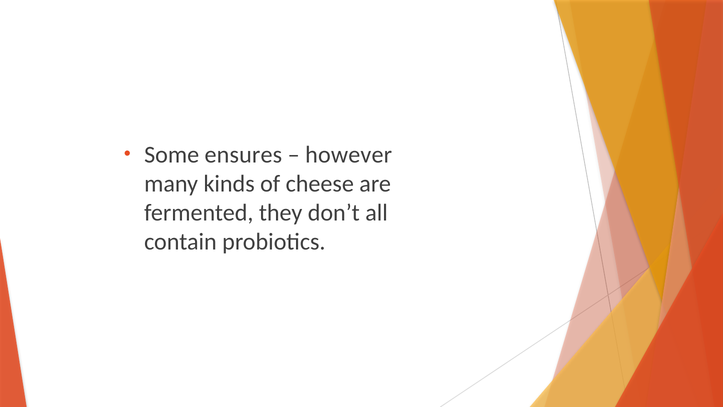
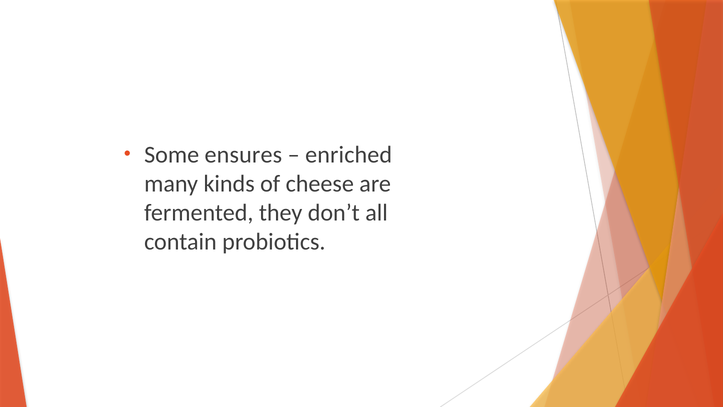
however: however -> enriched (349, 155)
